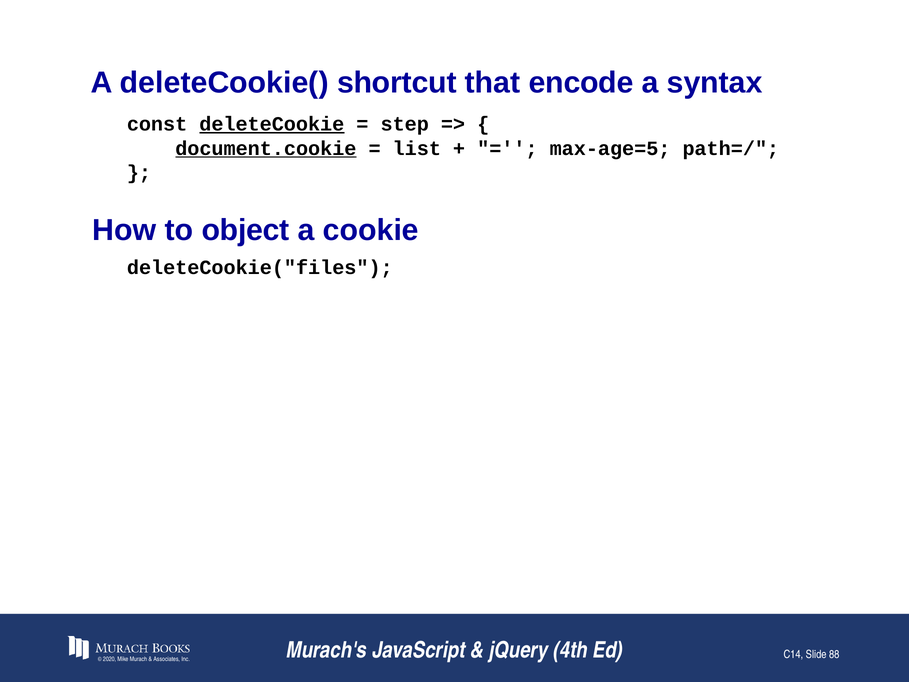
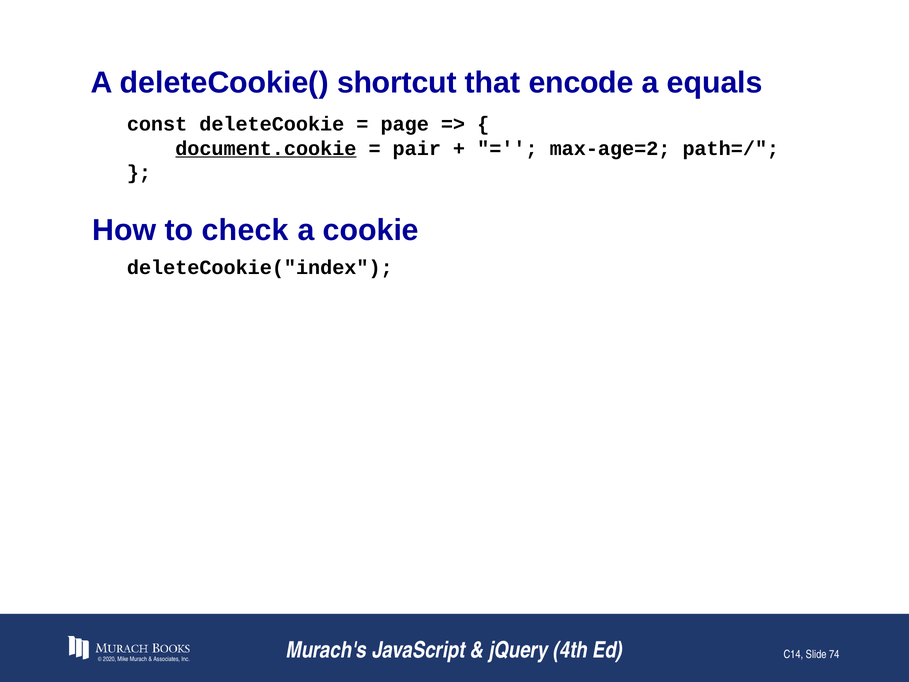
syntax: syntax -> equals (715, 83)
deleteCookie underline: present -> none (272, 124)
step: step -> page (405, 124)
list: list -> pair (417, 148)
max-age=5: max-age=5 -> max-age=2 (610, 148)
object: object -> check (245, 230)
deleteCookie("files: deleteCookie("files -> deleteCookie("index (260, 267)
88: 88 -> 74 (834, 654)
